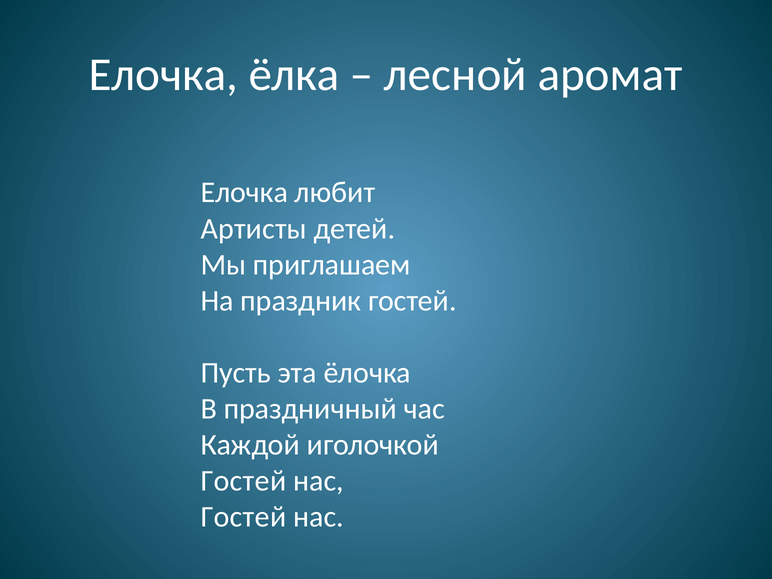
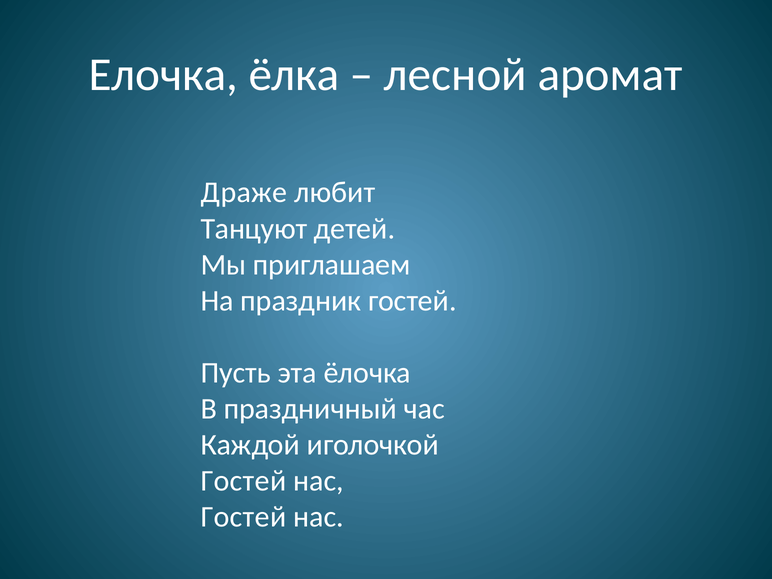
Елочка: Елочка -> Драже (244, 193)
Артисты: Артисты -> Танцуют (254, 229)
